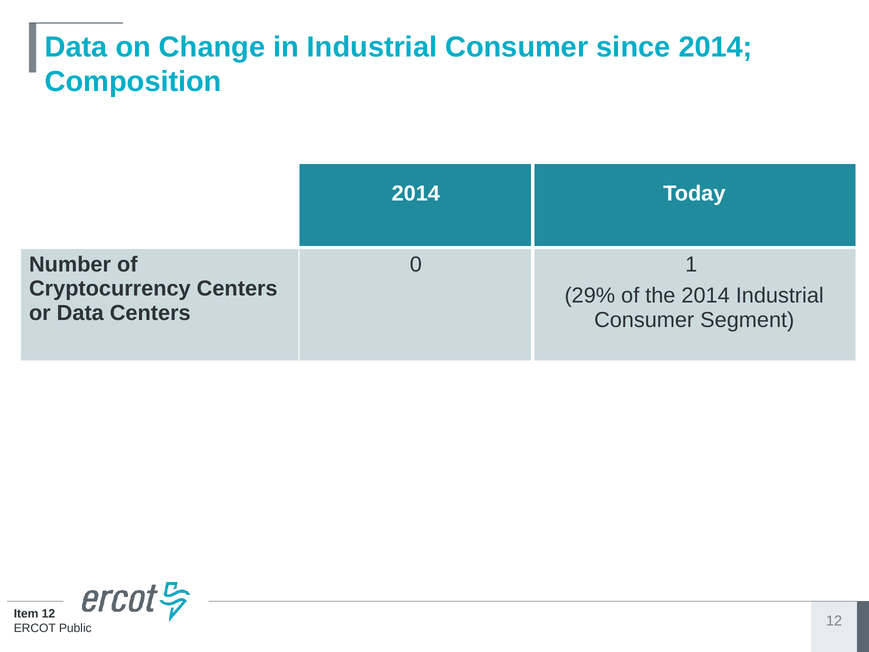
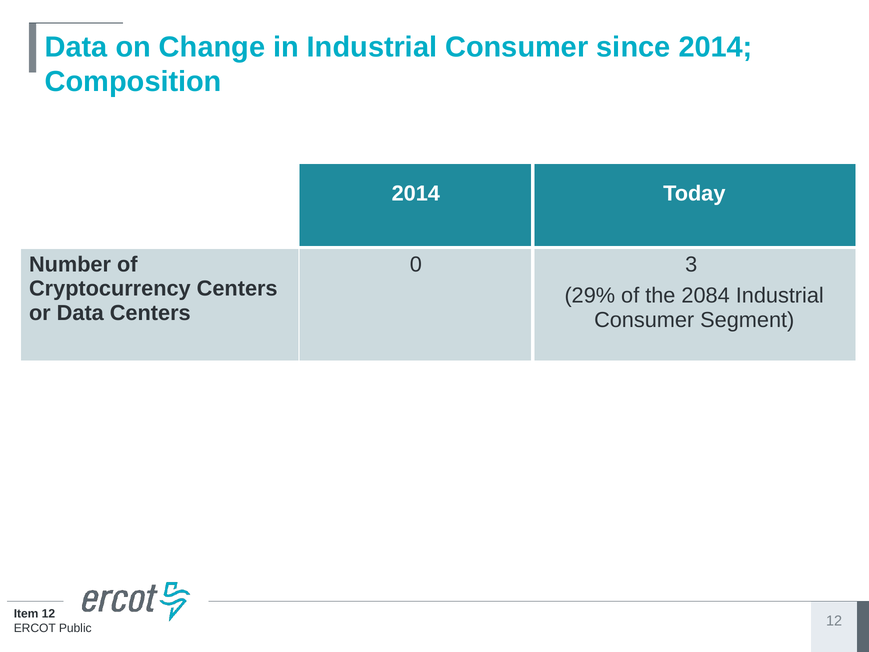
1: 1 -> 3 (691, 264)
the 2014: 2014 -> 2084 (706, 295)
